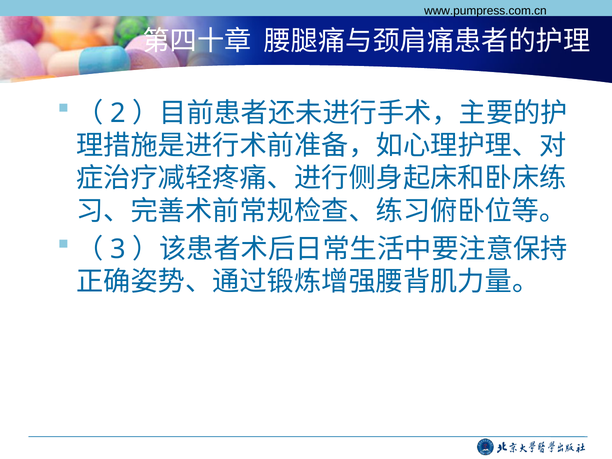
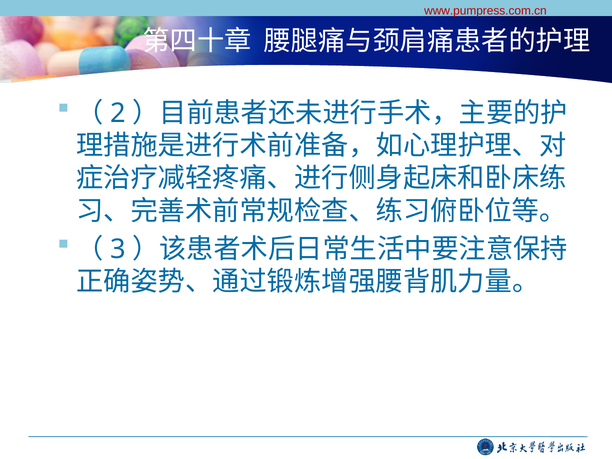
www.pumpress.com.cn colour: black -> red (485, 11)
